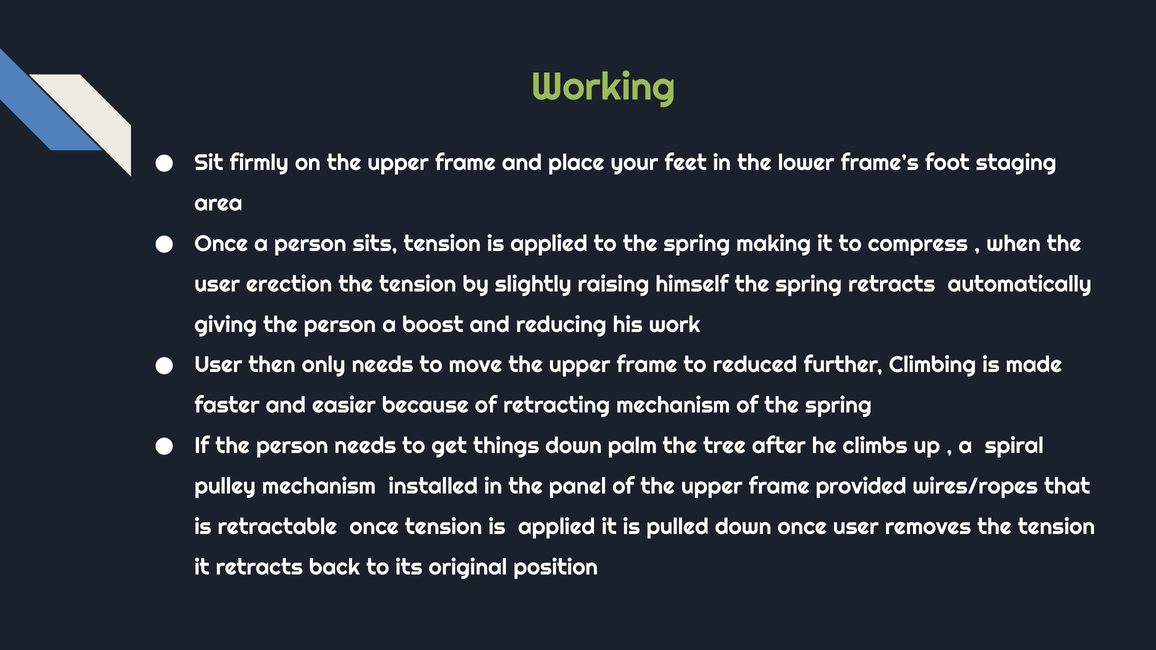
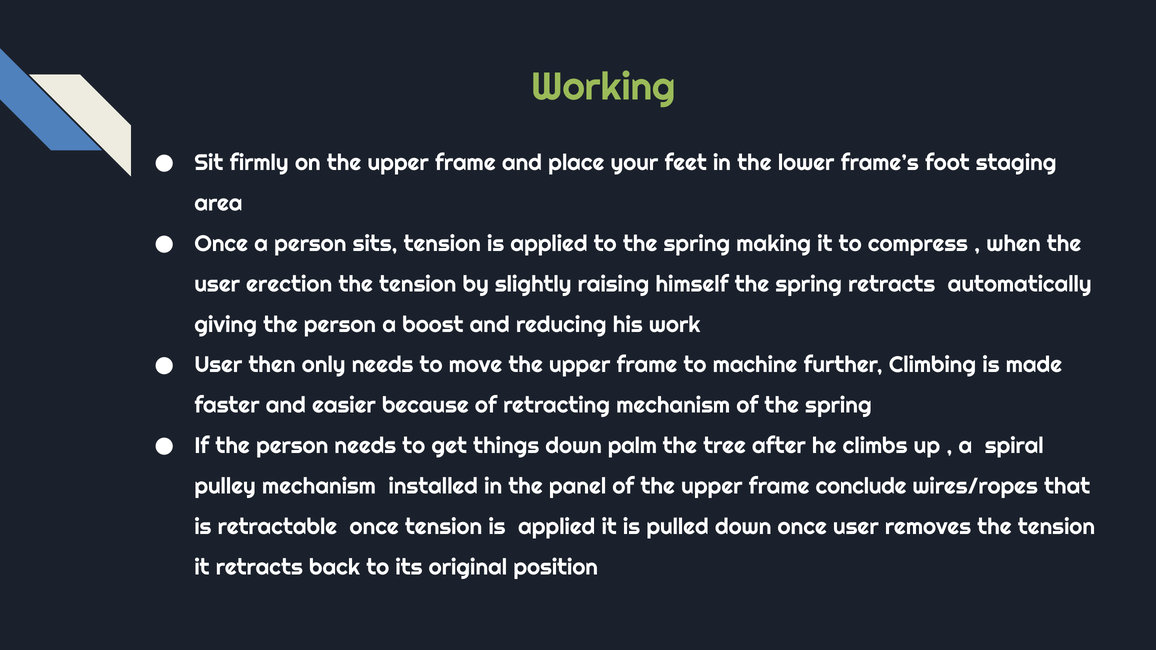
reduced: reduced -> machine (755, 365)
provided: provided -> conclude (861, 487)
